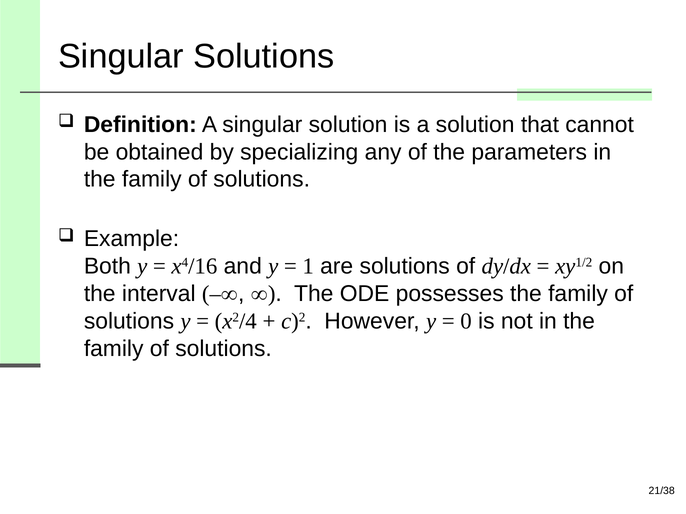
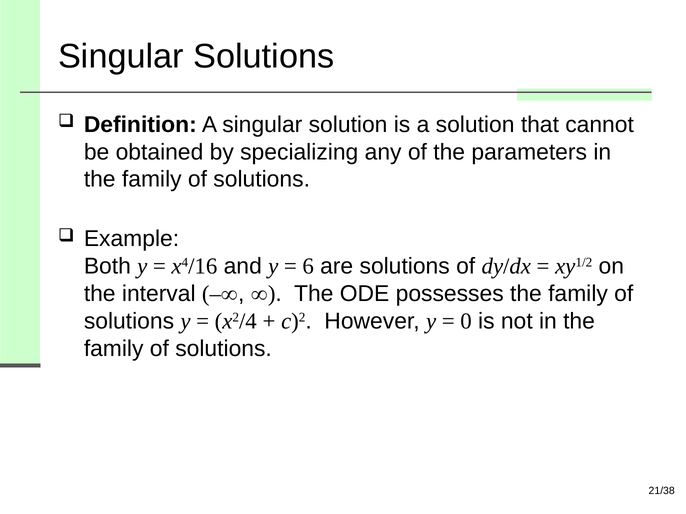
1: 1 -> 6 (308, 266)
